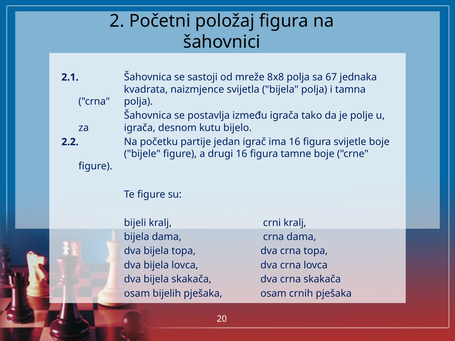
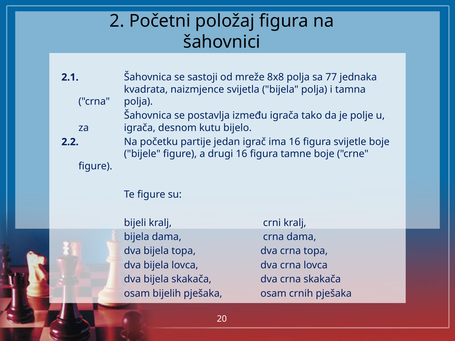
67: 67 -> 77 (331, 77)
